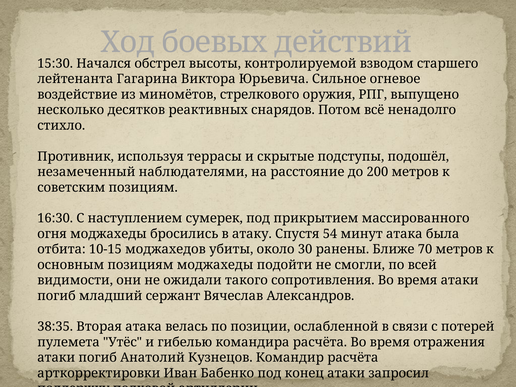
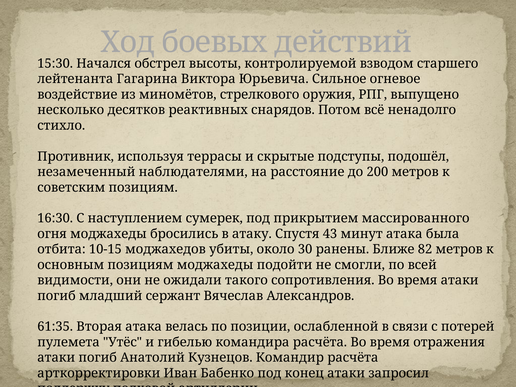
54: 54 -> 43 (330, 234)
70: 70 -> 82 (425, 249)
38:35: 38:35 -> 61:35 (55, 327)
